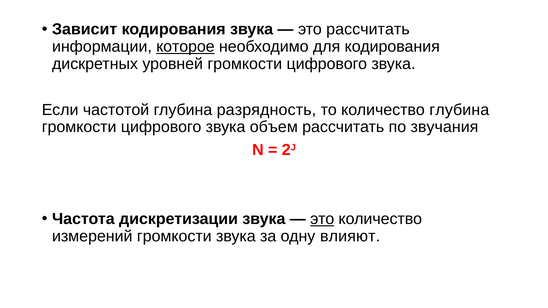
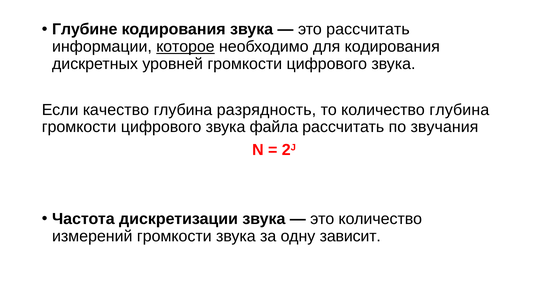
Зависит: Зависит -> Глубине (85, 29)
частотой: частотой -> качество (116, 110)
объем: объем -> файла (274, 127)
это underline: present -> none (322, 219)
влияют: влияют -> зависит (350, 236)
